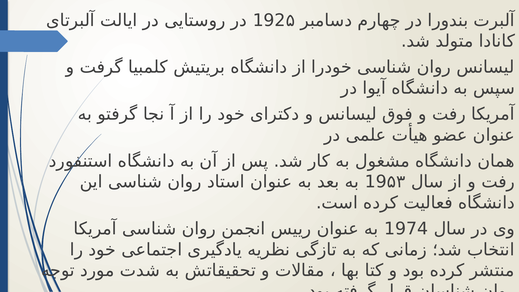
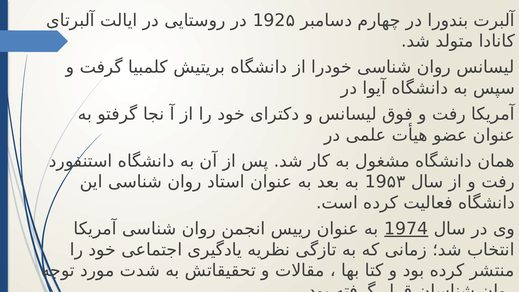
1974 underline: none -> present (406, 229)
